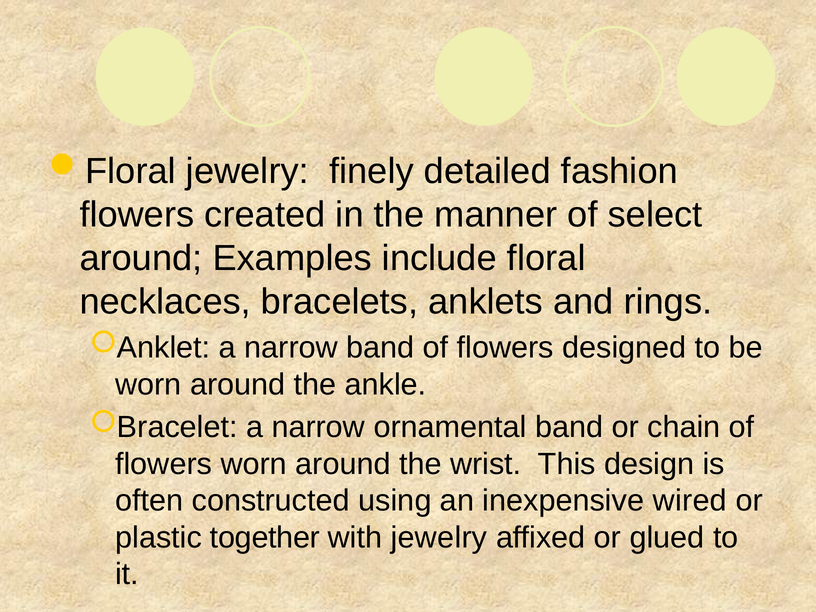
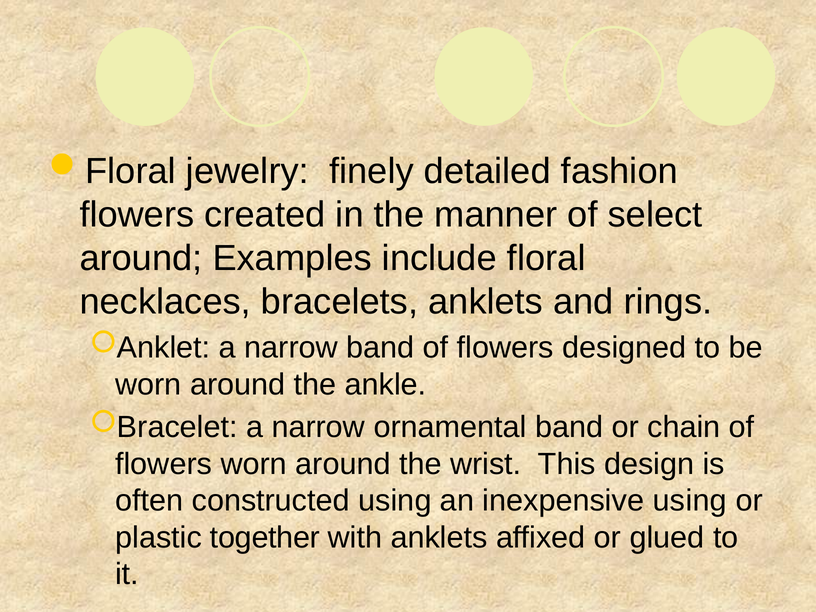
inexpensive wired: wired -> using (690, 501)
with jewelry: jewelry -> anklets (439, 538)
